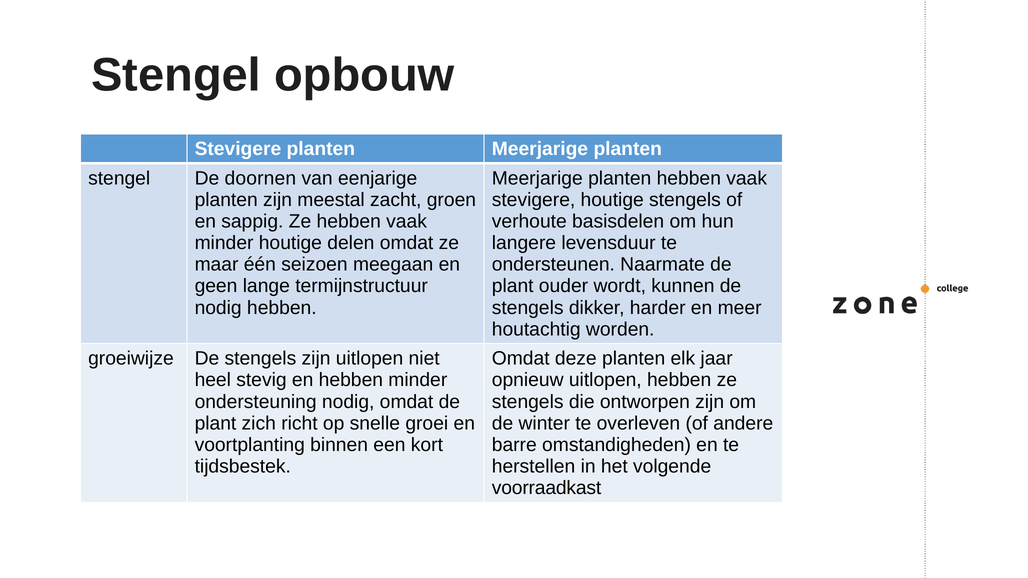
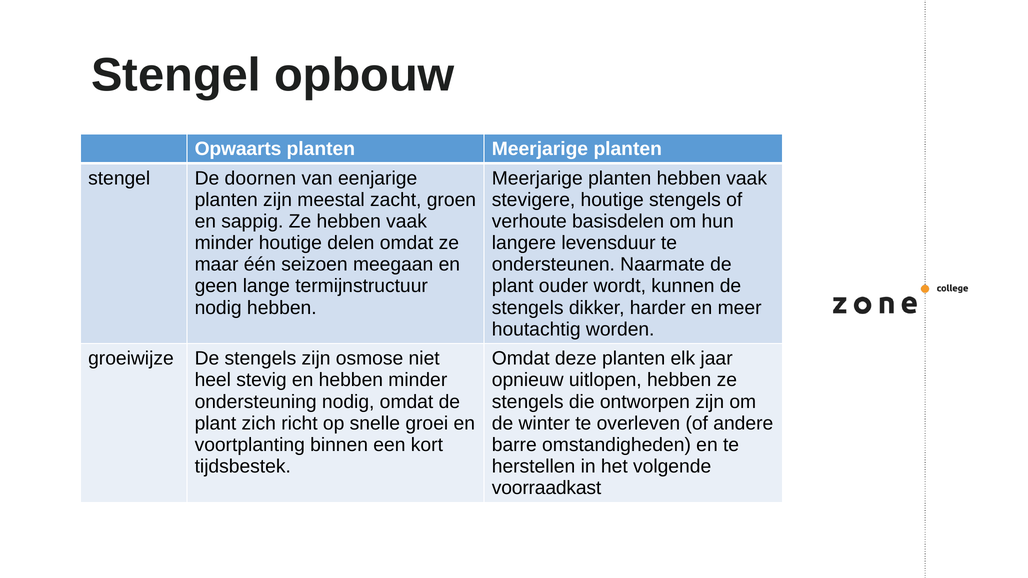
Stevigere: Stevigere -> Opwaarts (238, 149)
zijn uitlopen: uitlopen -> osmose (370, 359)
